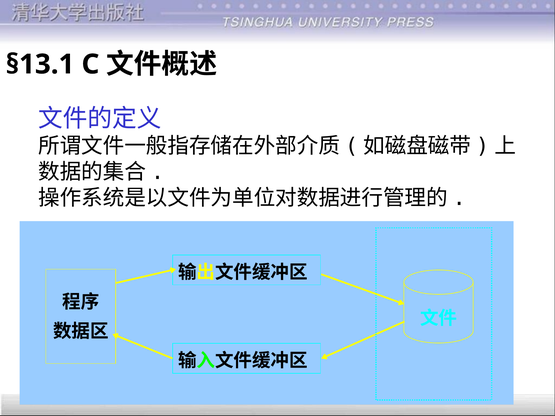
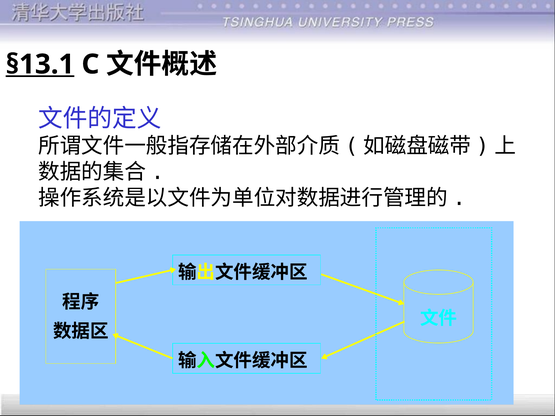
§13.1 underline: none -> present (40, 64)
